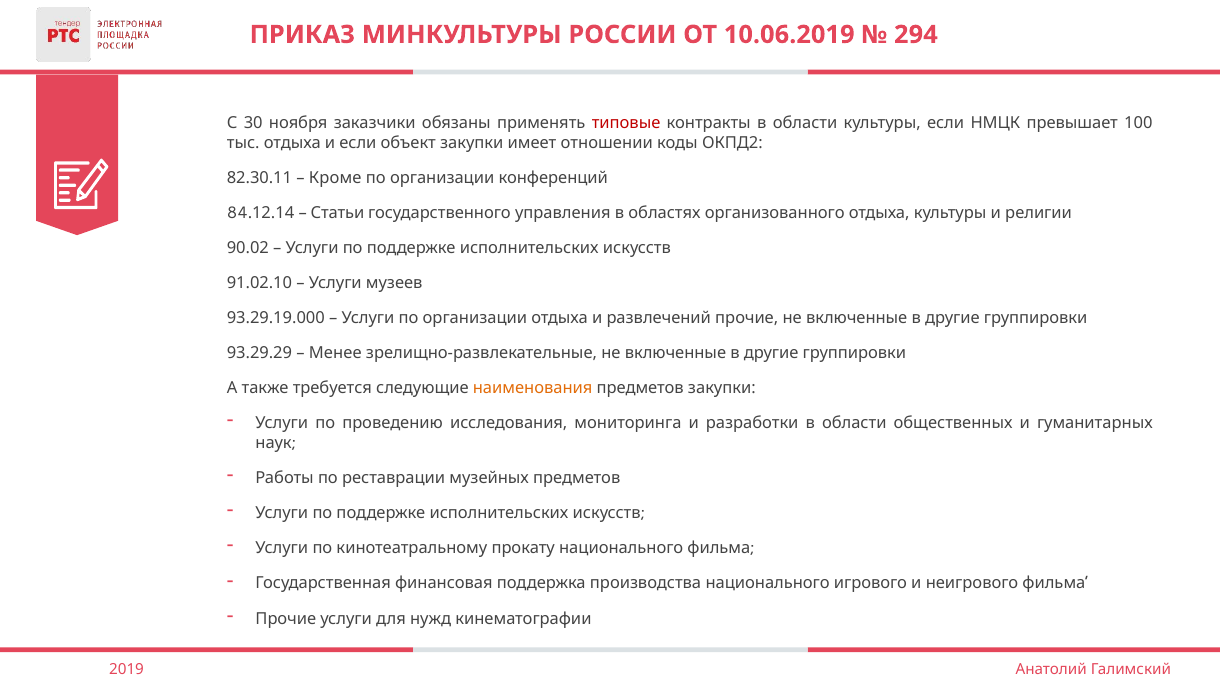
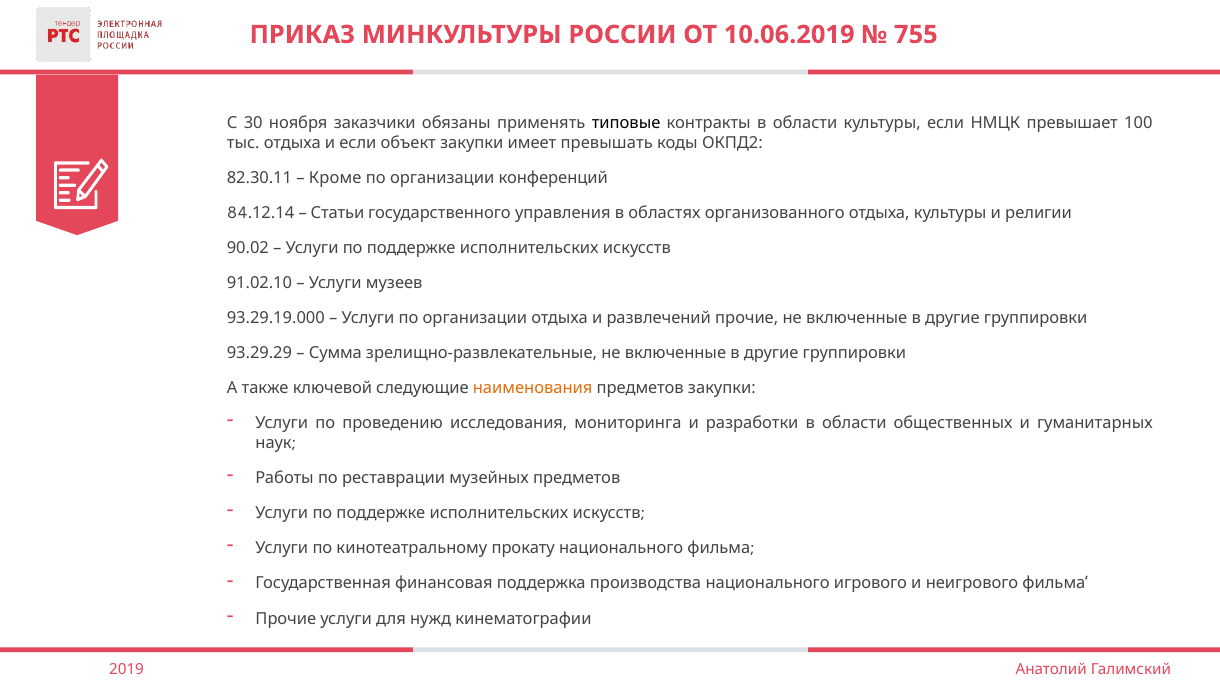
294: 294 -> 755 (916, 35)
типовые colour: red -> black (626, 123)
отношении: отношении -> превышать (607, 143)
Менее: Менее -> Сумма (335, 353)
требуется: требуется -> ключевой (332, 388)
